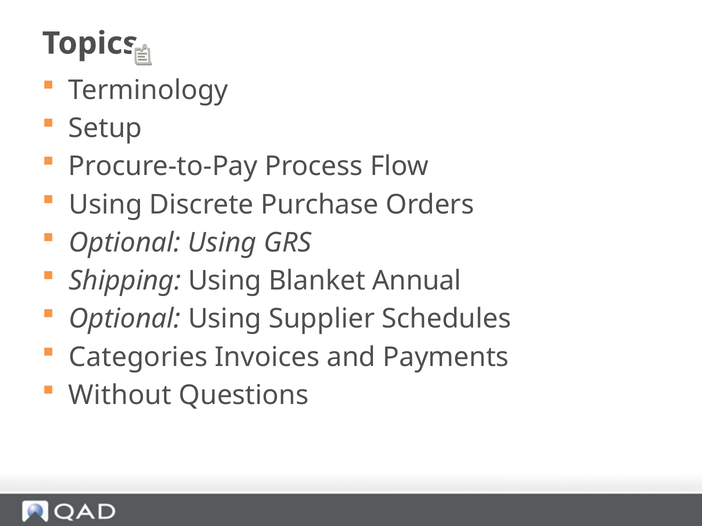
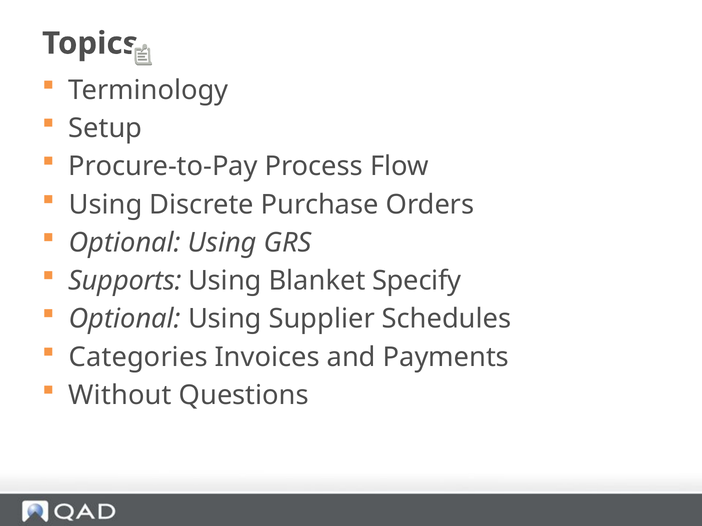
Shipping: Shipping -> Supports (125, 281)
Annual: Annual -> Specify (417, 281)
